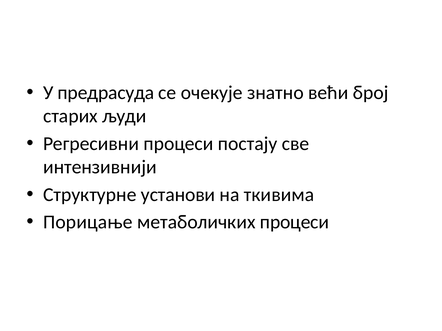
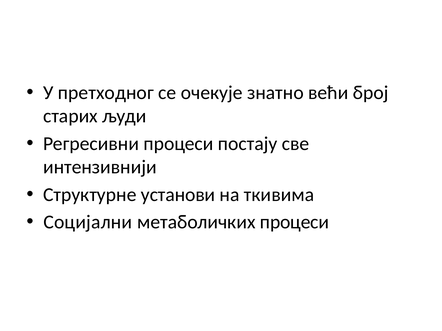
предрасуда: предрасуда -> претходног (106, 93)
Порицање: Порицање -> Социјални (88, 222)
